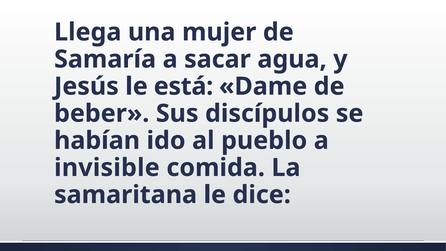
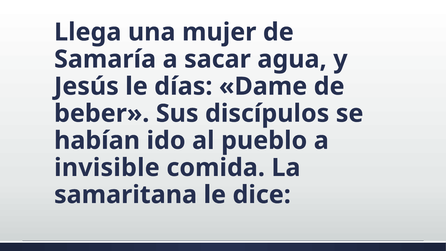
está: está -> días (183, 86)
